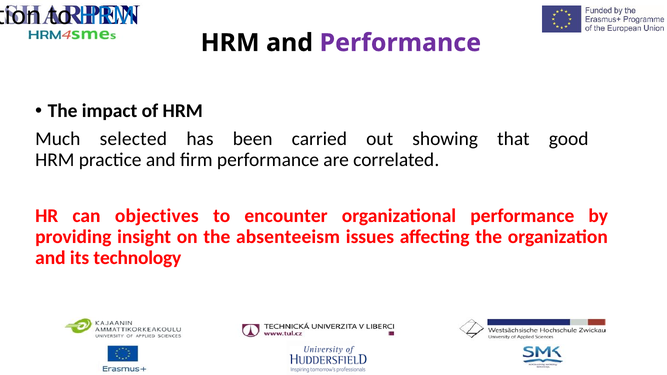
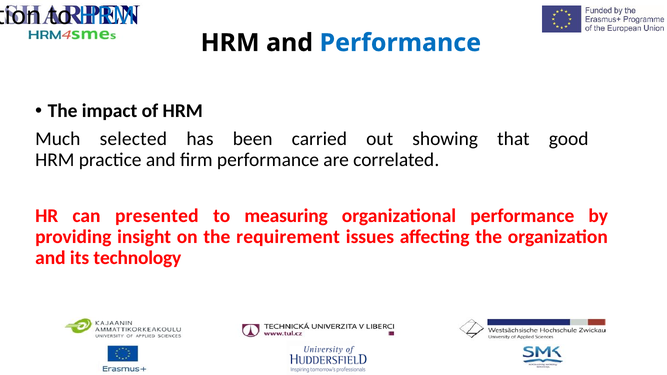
Performance colour: purple -> blue (400, 43)
objectives: objectives -> presented (157, 216)
encounter: encounter -> measuring (286, 216)
absenteeism: absenteeism -> requirement (288, 237)
